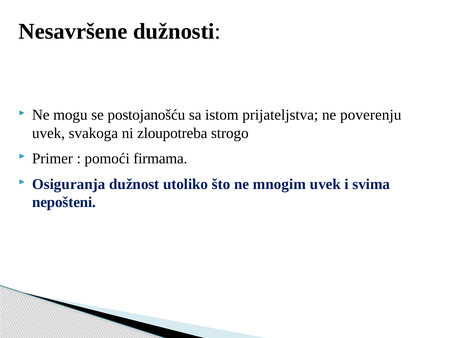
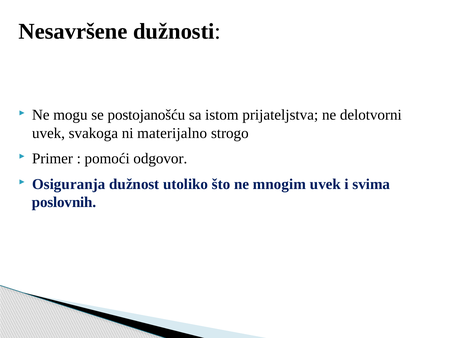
poverenju: poverenju -> delotvorni (371, 115)
zloupotreba: zloupotreba -> materijalno (172, 133)
firmama: firmama -> odgovor (160, 159)
nepošteni: nepošteni -> poslovnih (64, 202)
